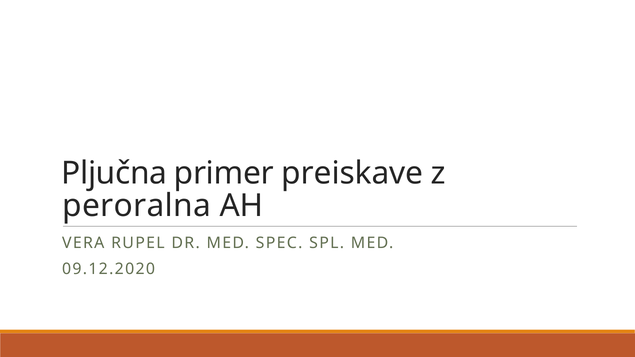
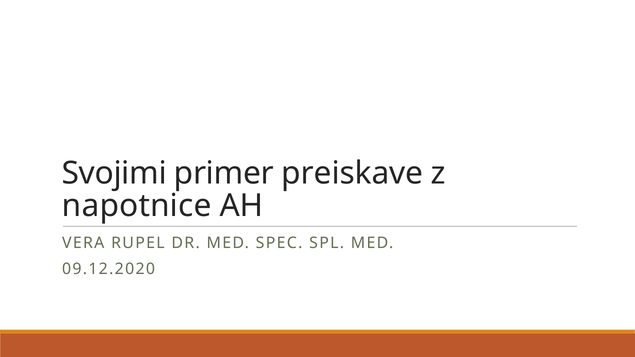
Pljučna: Pljučna -> Svojimi (114, 174)
peroralna: peroralna -> napotnice (137, 206)
